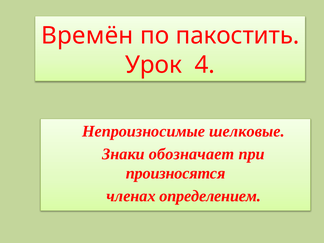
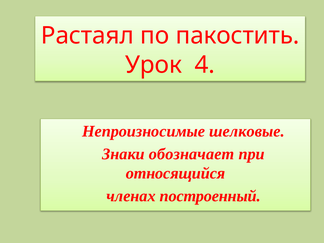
Времён: Времён -> Растаял (87, 36)
произносятся: произносятся -> относящийся (176, 173)
определением: определением -> построенный (210, 196)
